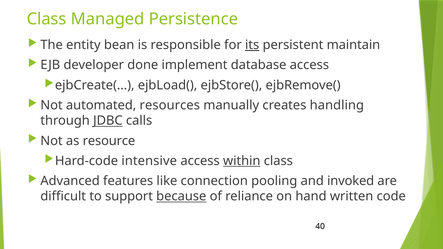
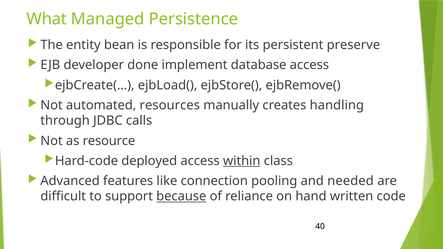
Class: Class -> What (47, 19)
its underline: present -> none (252, 45)
maintain: maintain -> preserve (353, 45)
JDBC underline: present -> none (108, 121)
intensive: intensive -> deployed (149, 161)
invoked: invoked -> needed (351, 181)
